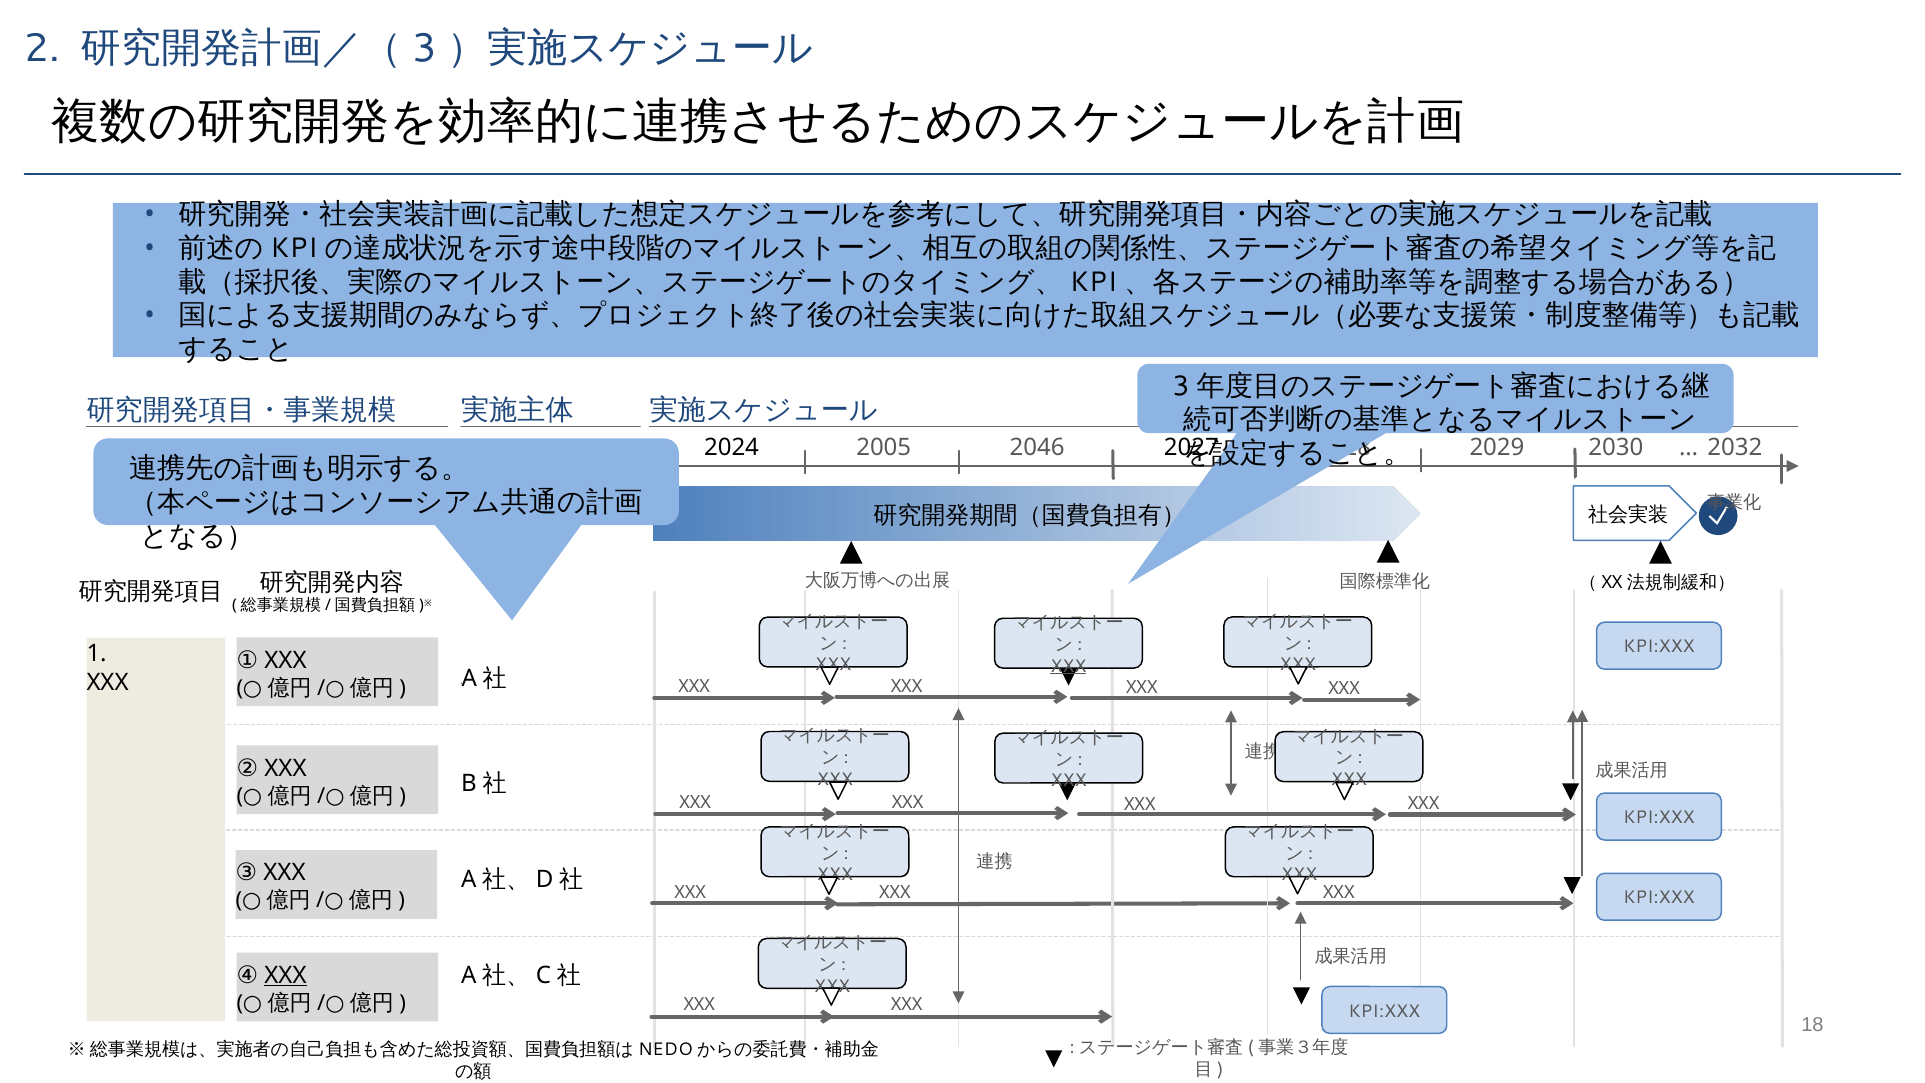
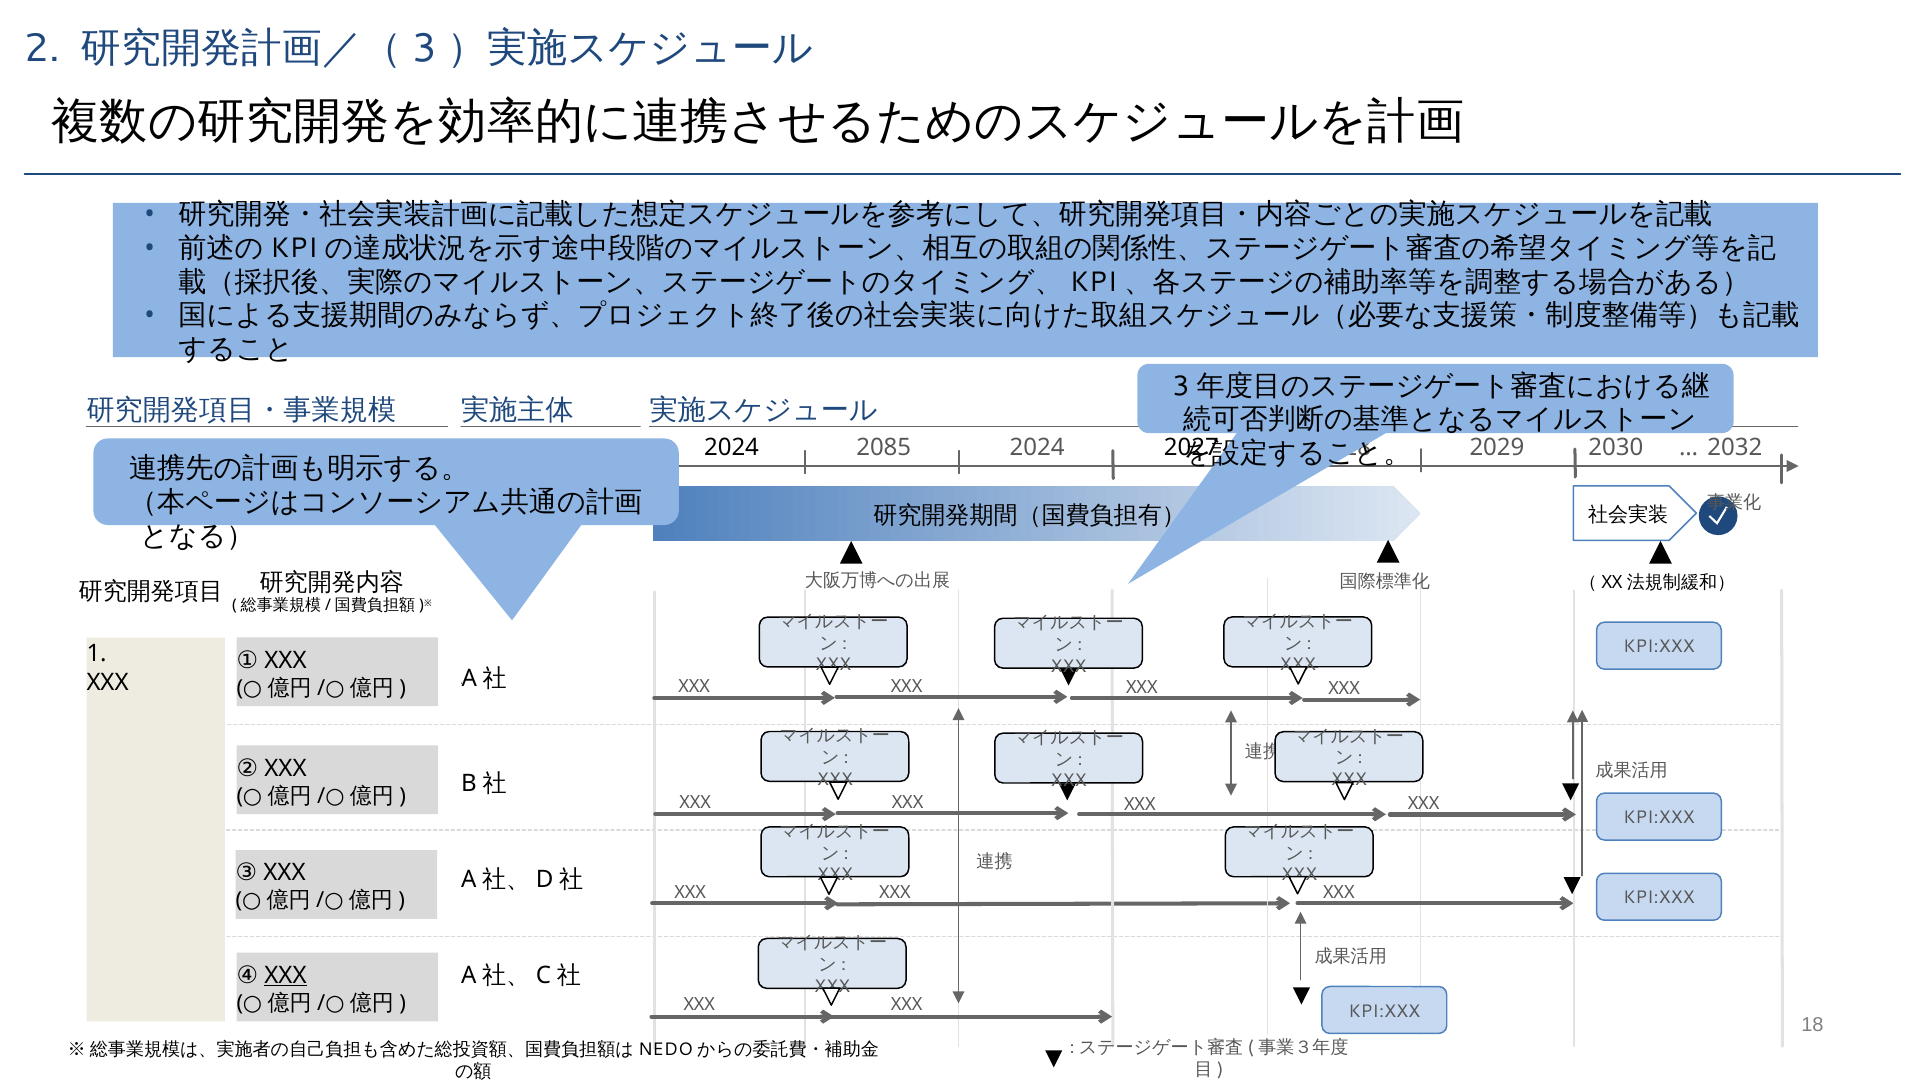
2005: 2005 -> 2085 (884, 448)
2046: 2046 -> 2024 (1037, 448)
XXX underline: present -> none (1068, 666)
